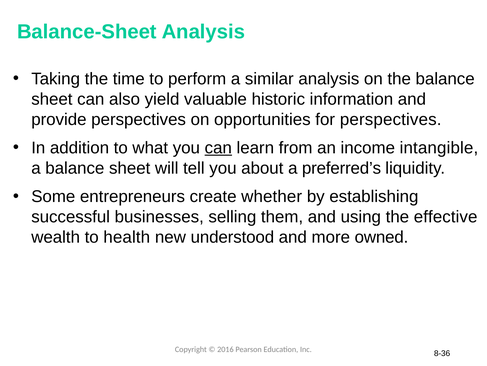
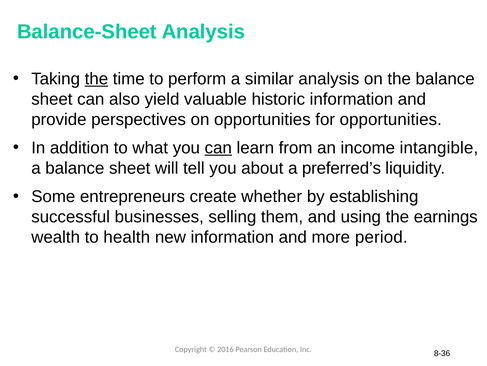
the underline: none -> present (96, 79)
for perspectives: perspectives -> opportunities (391, 119)
effective: effective -> earnings (446, 217)
new understood: understood -> information (232, 237)
owned: owned -> period (381, 237)
